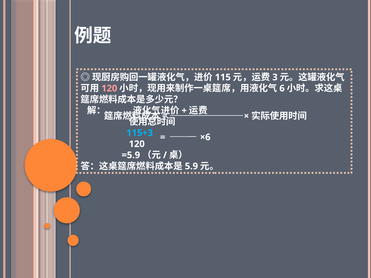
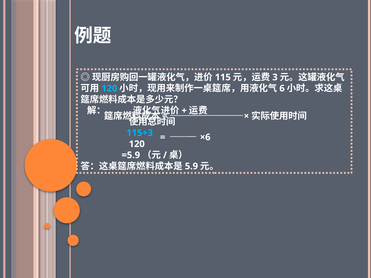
120 colour: pink -> light blue (109, 88)
